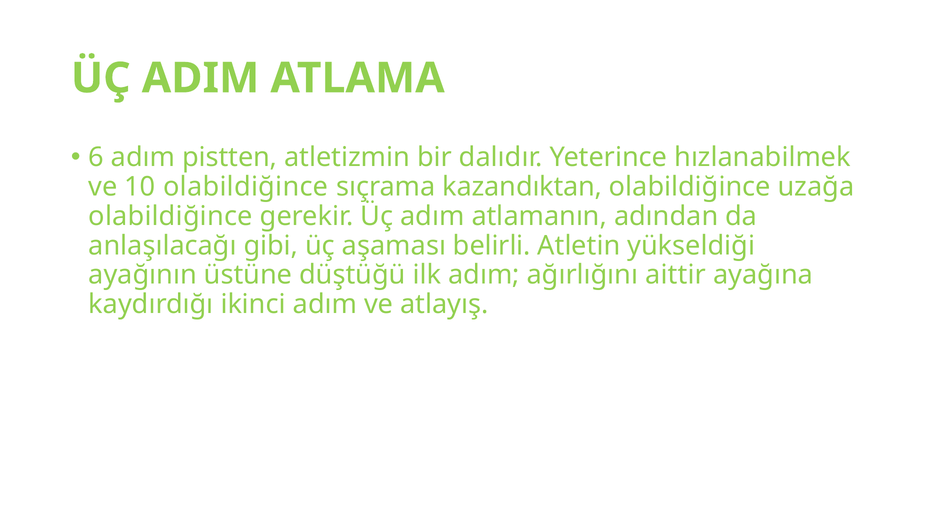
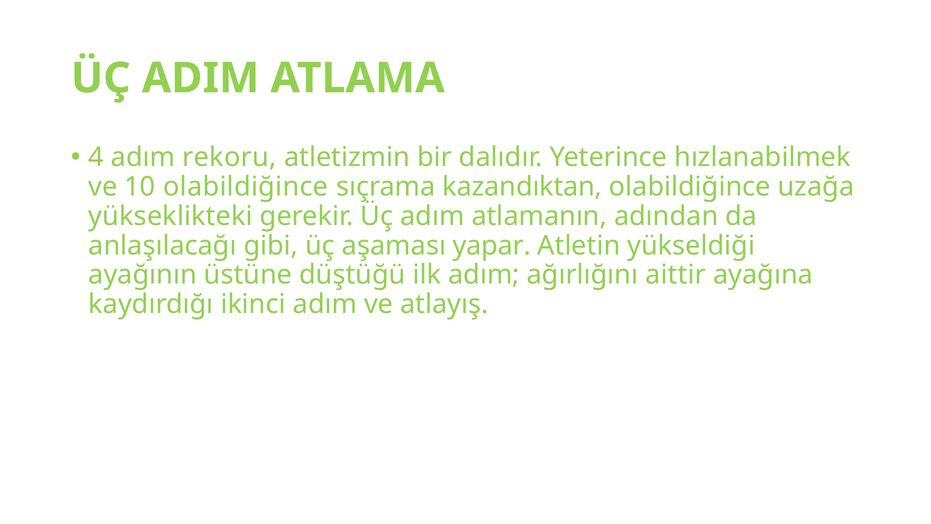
6: 6 -> 4 (96, 157)
pistten: pistten -> rekoru (230, 157)
olabildiğince: olabildiğince -> yükseklikteki (171, 216)
belirli: belirli -> yapar (492, 245)
